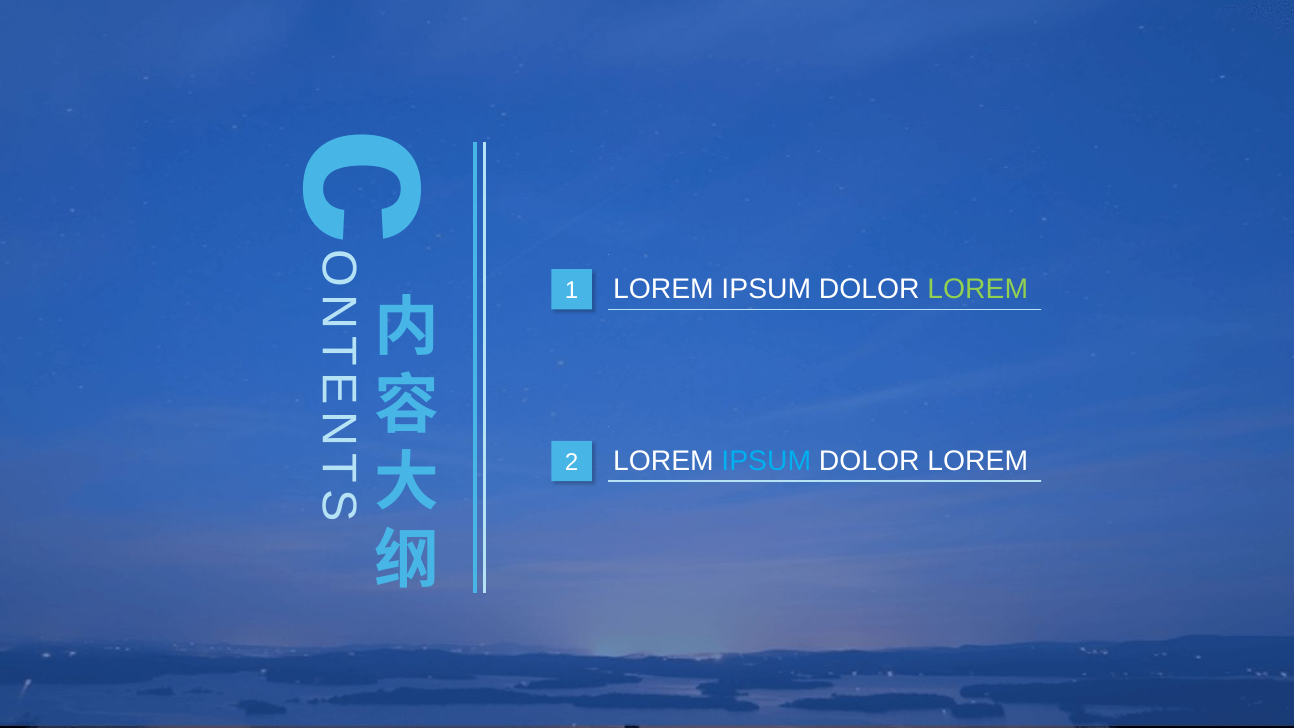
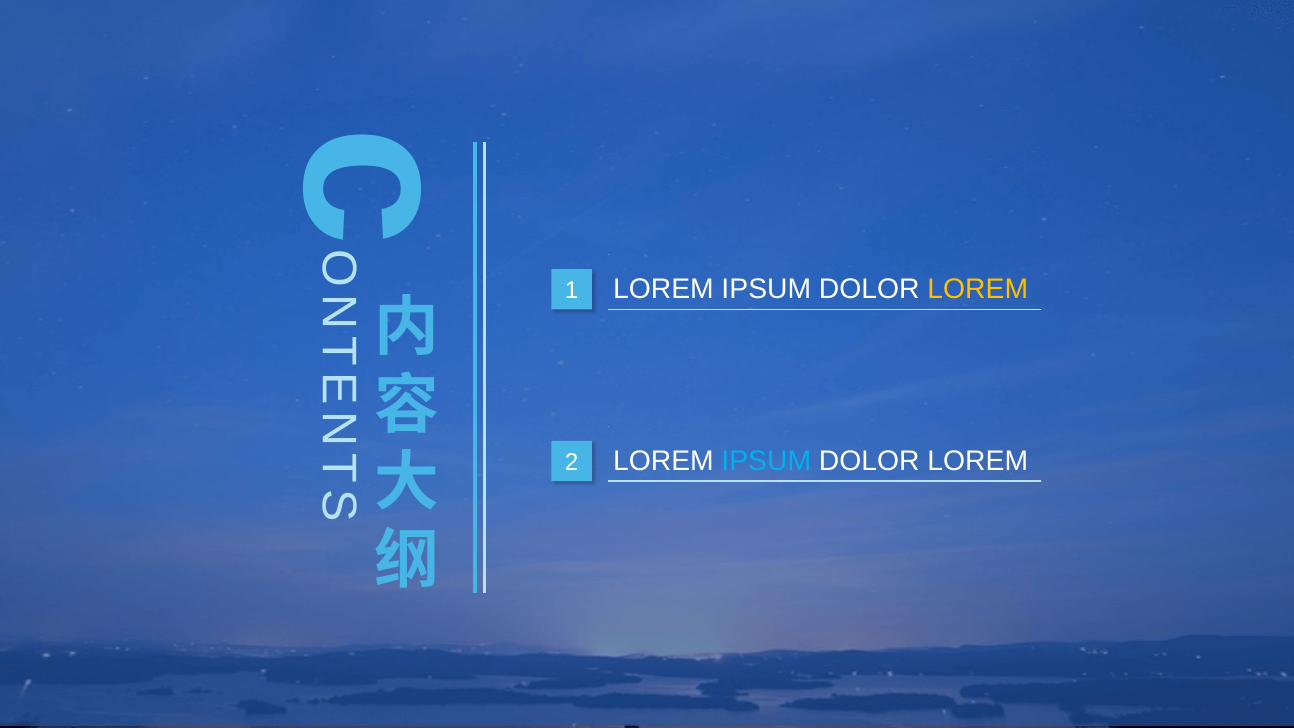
LOREM colour: light green -> yellow (978, 289)
